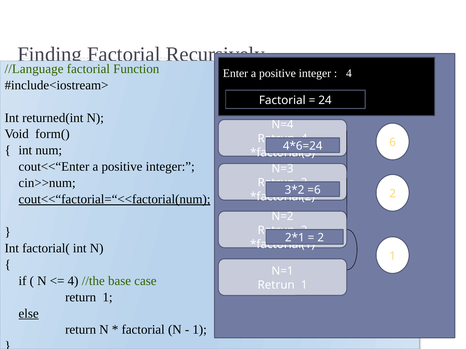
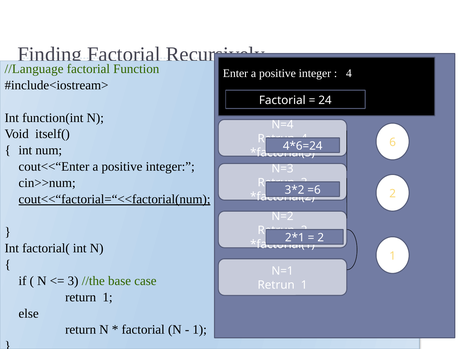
returned(int: returned(int -> function(int (53, 118)
form(: form( -> itself( (53, 134)
4: 4 -> 3 (73, 281)
else underline: present -> none (29, 314)
